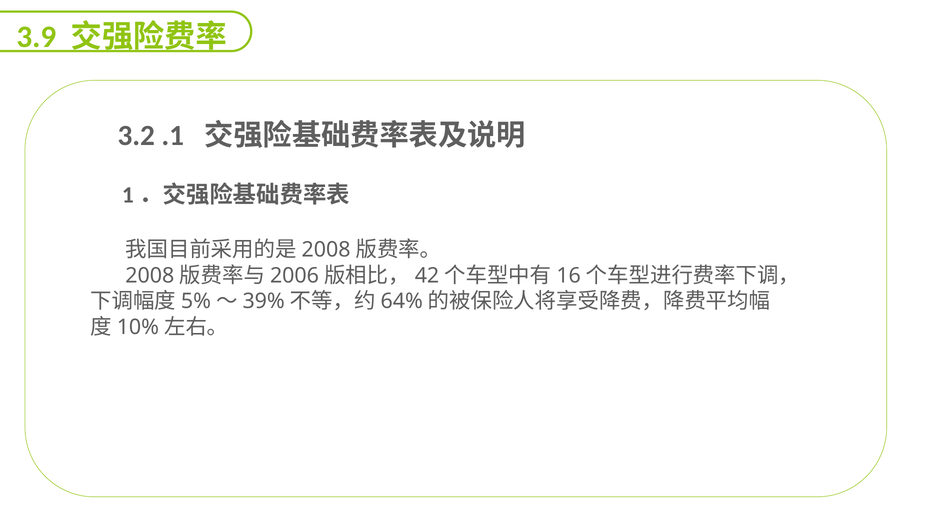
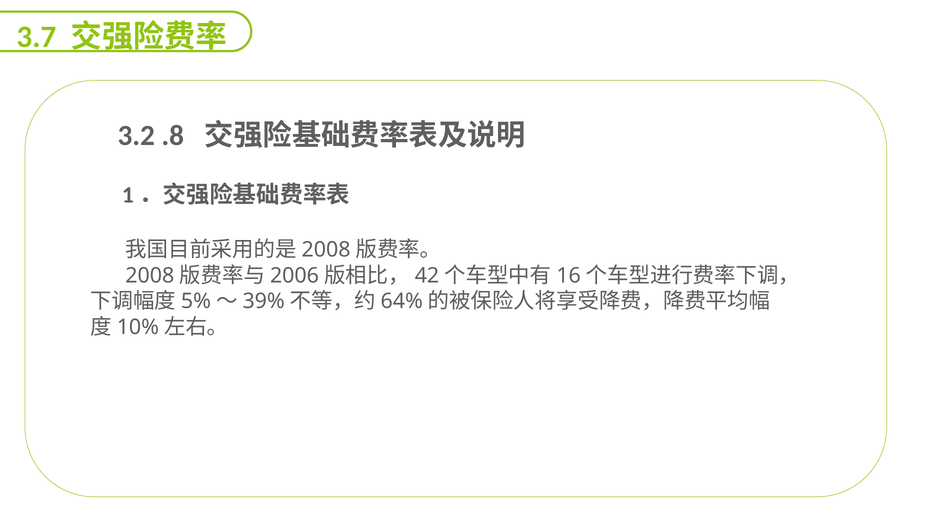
3.9: 3.9 -> 3.7 (36, 37)
.1: .1 -> .8 (173, 136)
